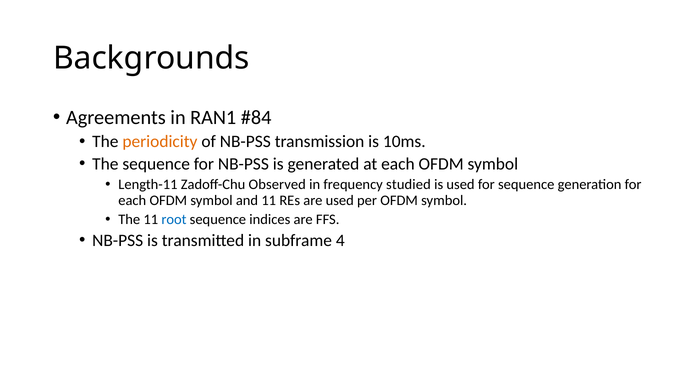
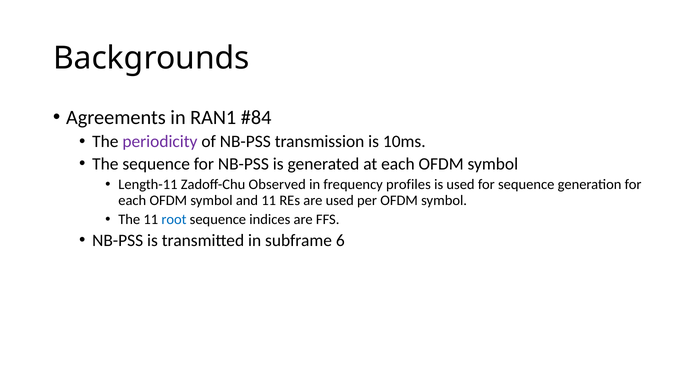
periodicity colour: orange -> purple (160, 142)
studied: studied -> profiles (408, 185)
4: 4 -> 6 (340, 241)
